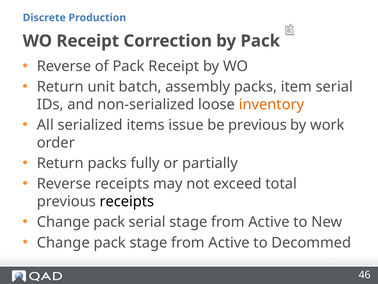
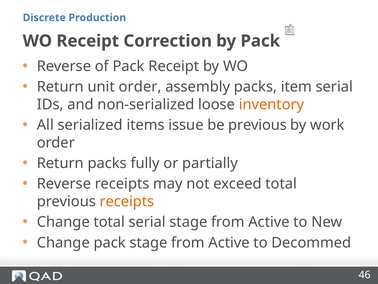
unit batch: batch -> order (140, 87)
receipts colour: black -> orange (127, 201)
pack: pack -> total (109, 222)
